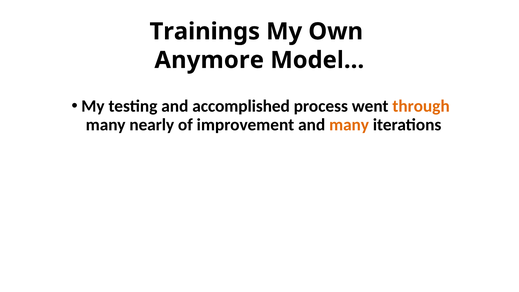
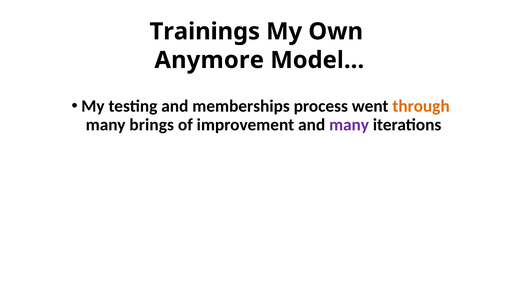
accomplished: accomplished -> memberships (241, 106)
nearly: nearly -> brings (152, 125)
many colour: orange -> purple (349, 125)
